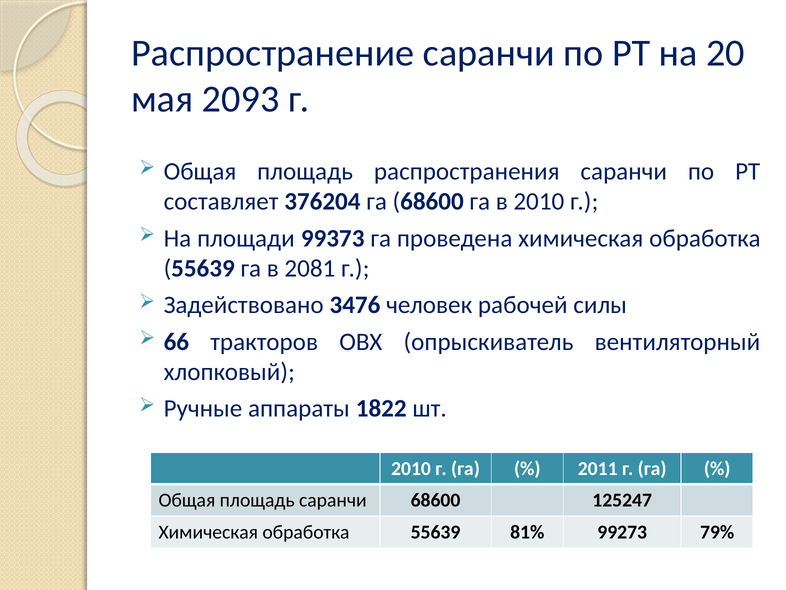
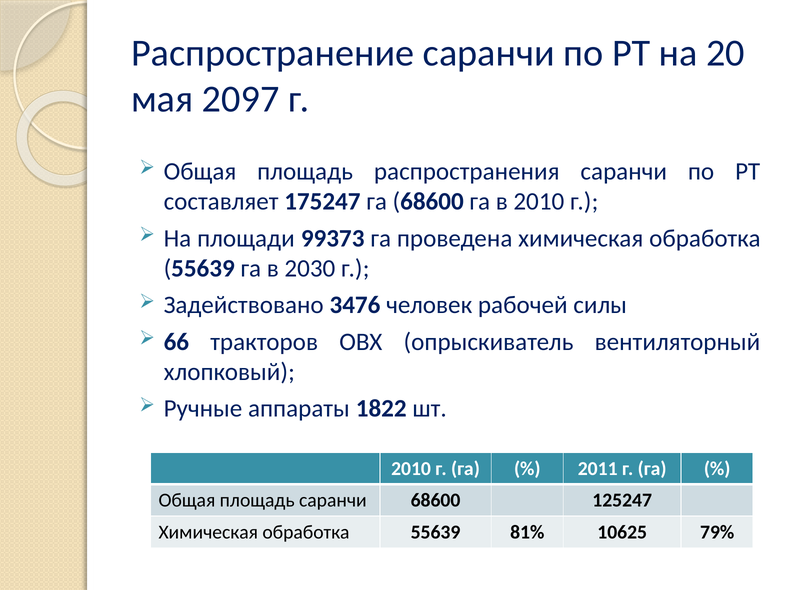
2093: 2093 -> 2097 (241, 99)
376204: 376204 -> 175247 (322, 201)
2081: 2081 -> 2030 (310, 268)
99273: 99273 -> 10625 (622, 532)
